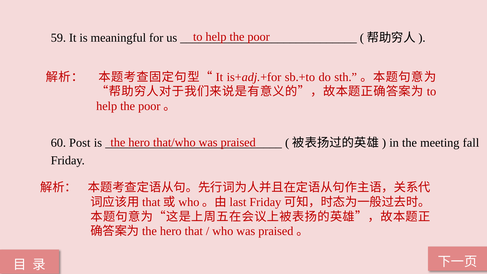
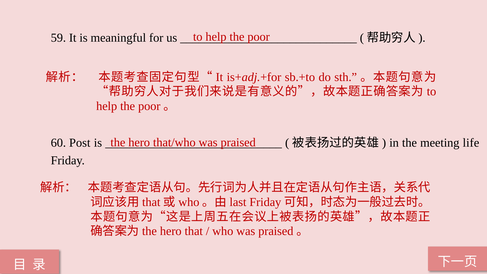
fall: fall -> life (471, 143)
